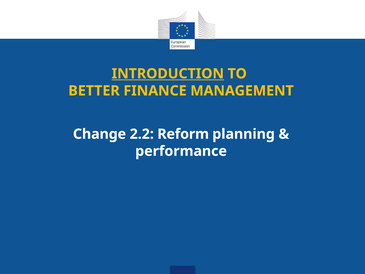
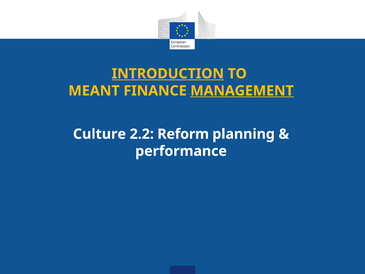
BETTER: BETTER -> MEANT (94, 91)
MANAGEMENT underline: none -> present (242, 91)
Change: Change -> Culture (99, 134)
